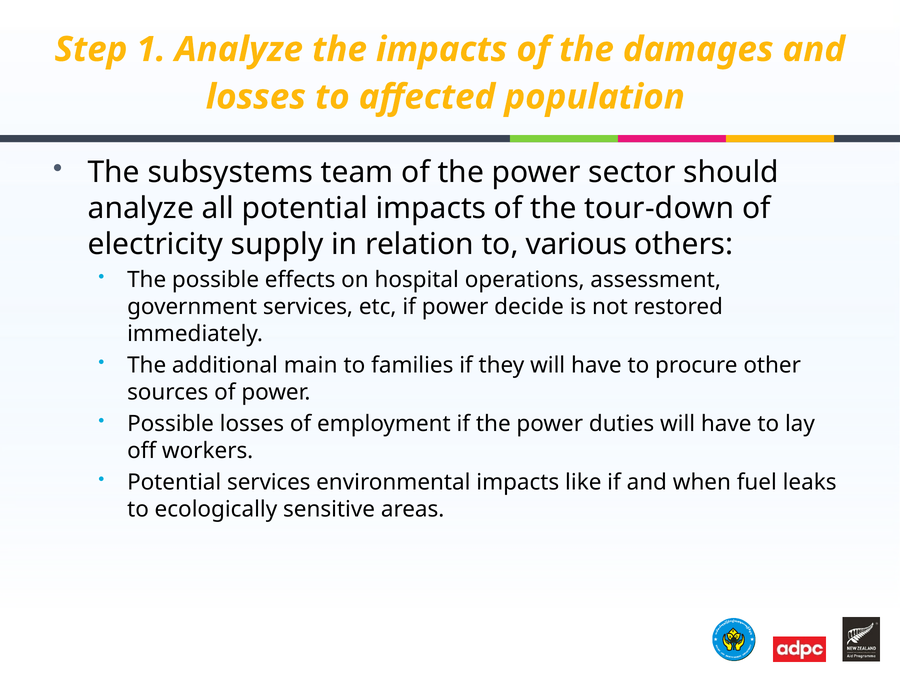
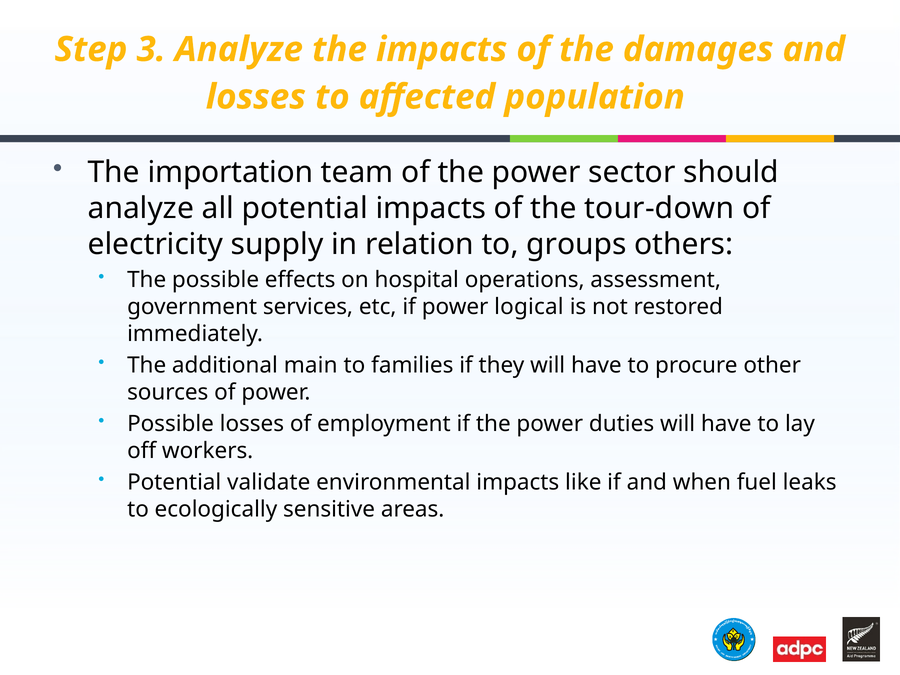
1: 1 -> 3 (151, 49)
subsystems: subsystems -> importation (230, 172)
various: various -> groups (576, 244)
decide: decide -> logical (529, 307)
Potential services: services -> validate (269, 482)
